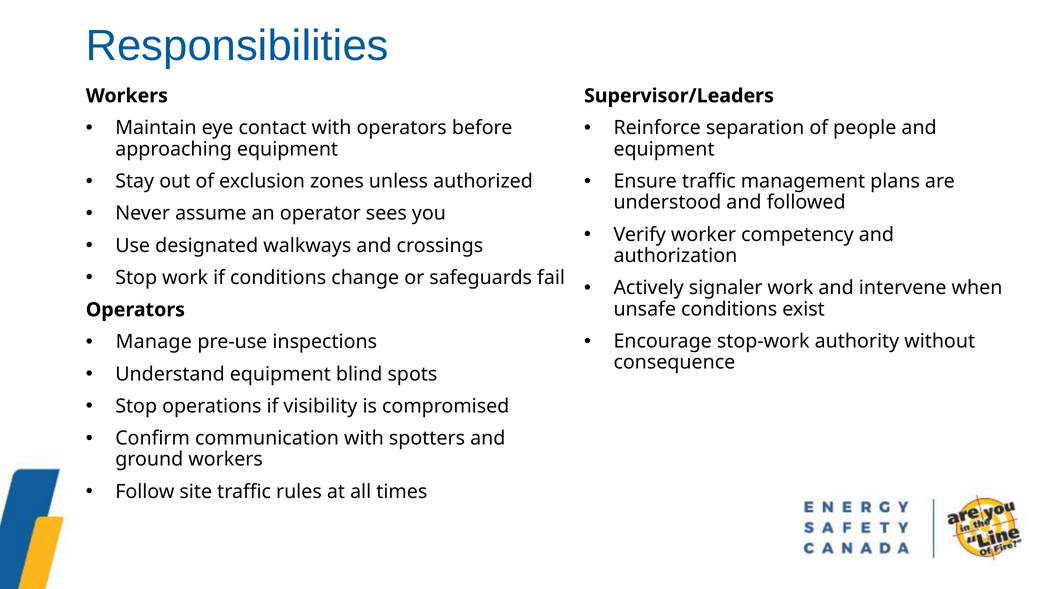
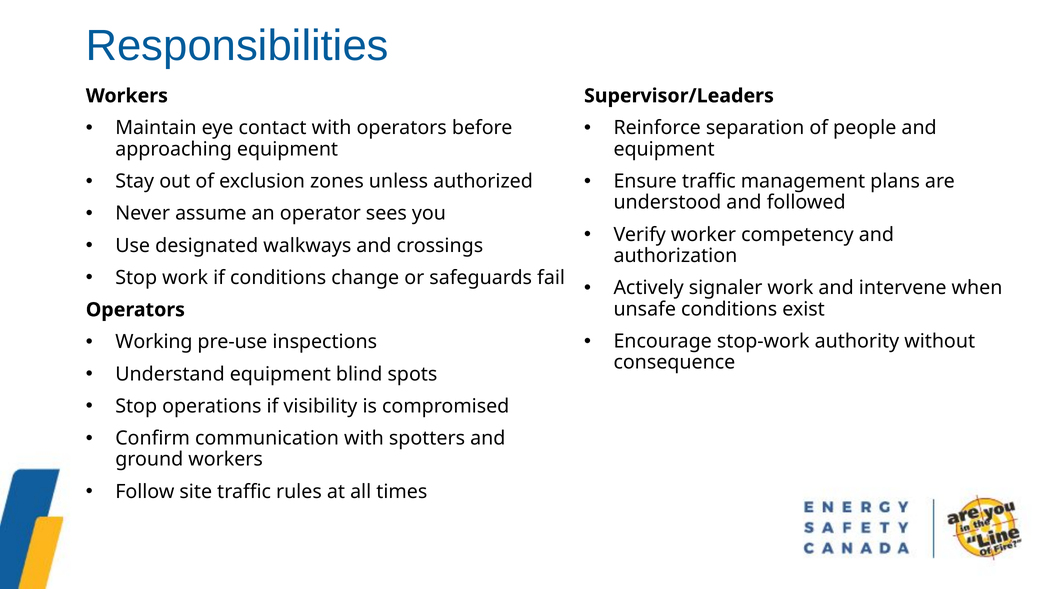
Manage: Manage -> Working (154, 342)
